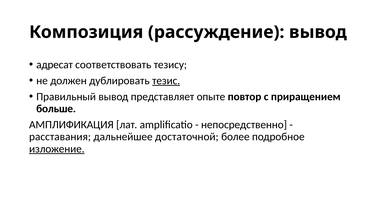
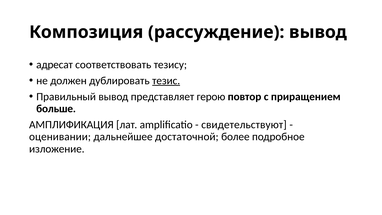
опыте: опыте -> герою (211, 97)
непосредственно: непосредственно -> свидетельствуют (244, 125)
расставания: расставания -> оценивании (60, 137)
изложение underline: present -> none (57, 149)
